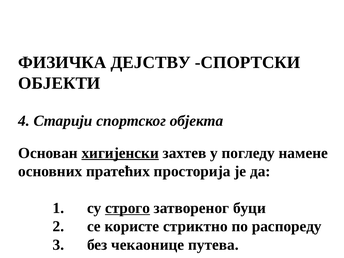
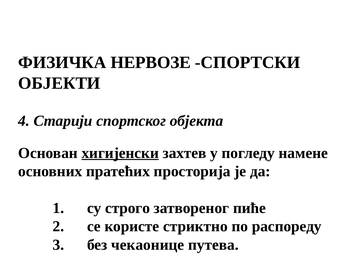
ДЕЈСТВУ: ДЕЈСТВУ -> НЕРВОЗЕ (151, 63)
строго underline: present -> none (128, 208)
буци: буци -> пиће (249, 208)
